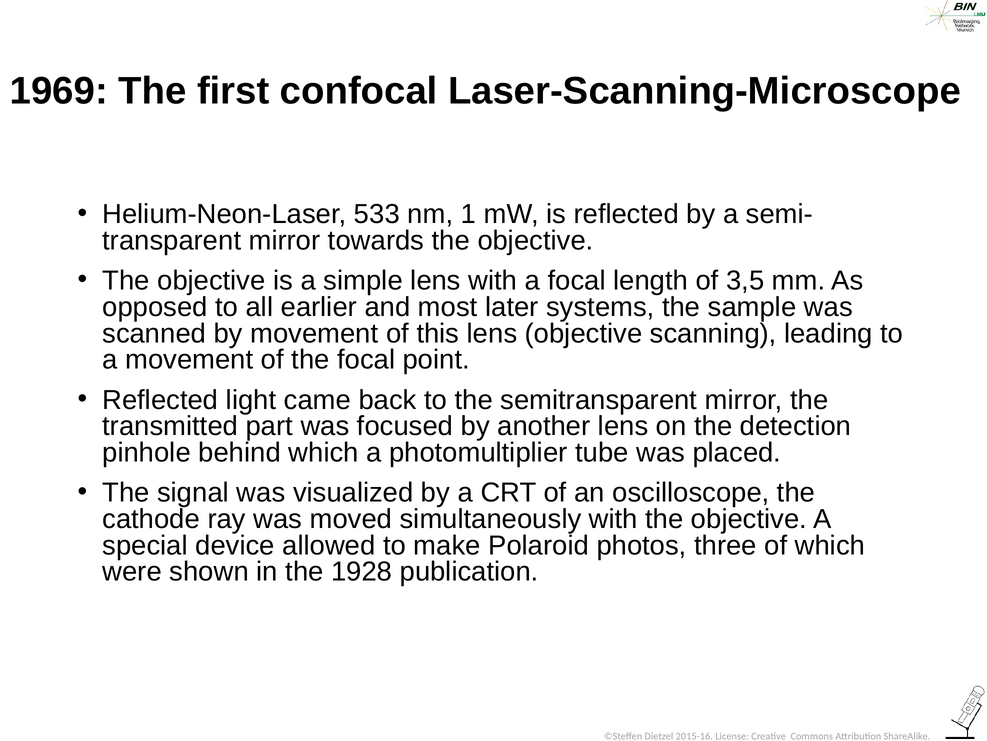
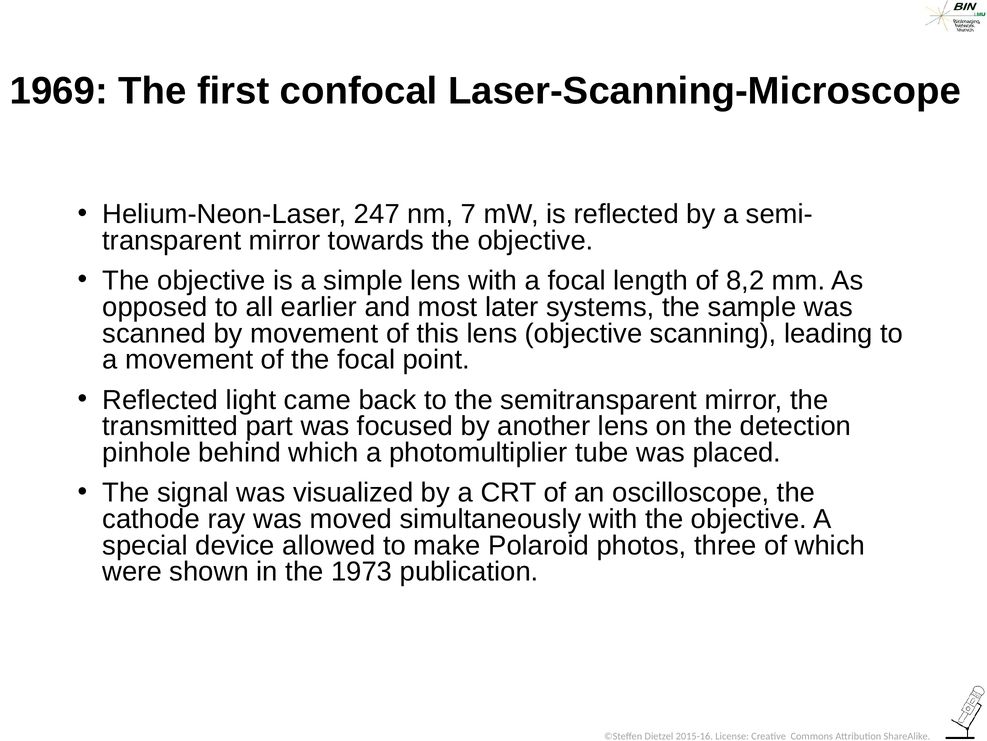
533: 533 -> 247 (377, 214)
1: 1 -> 7 (468, 214)
3,5: 3,5 -> 8,2 (745, 280)
1928: 1928 -> 1973 (362, 571)
